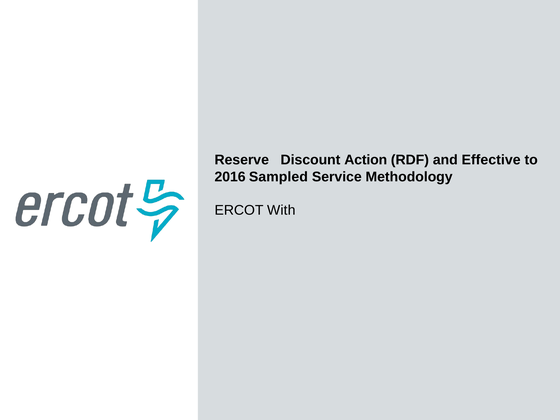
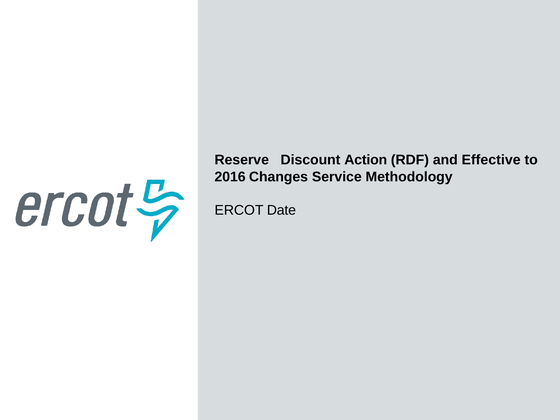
Sampled: Sampled -> Changes (278, 177)
With: With -> Date (281, 210)
